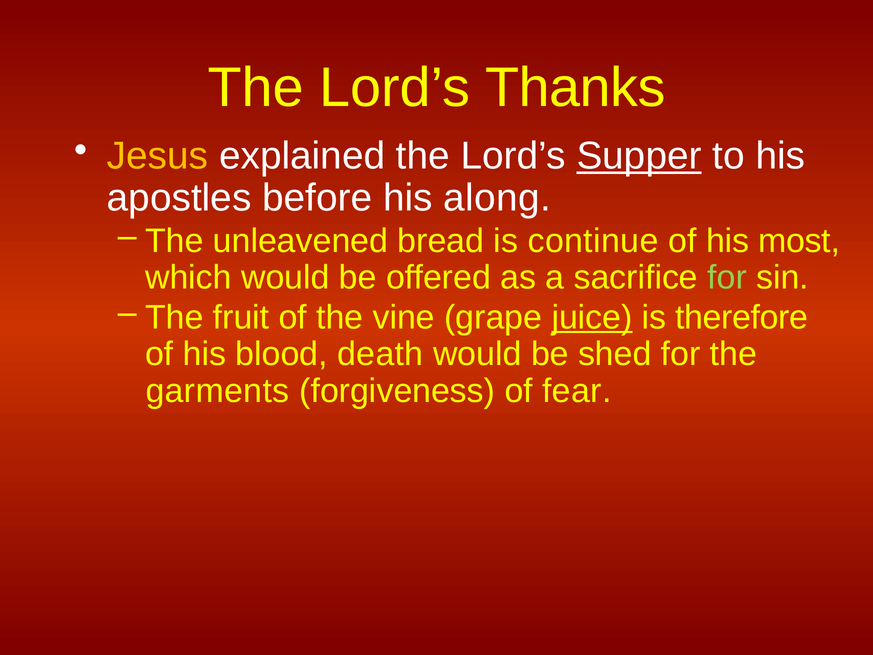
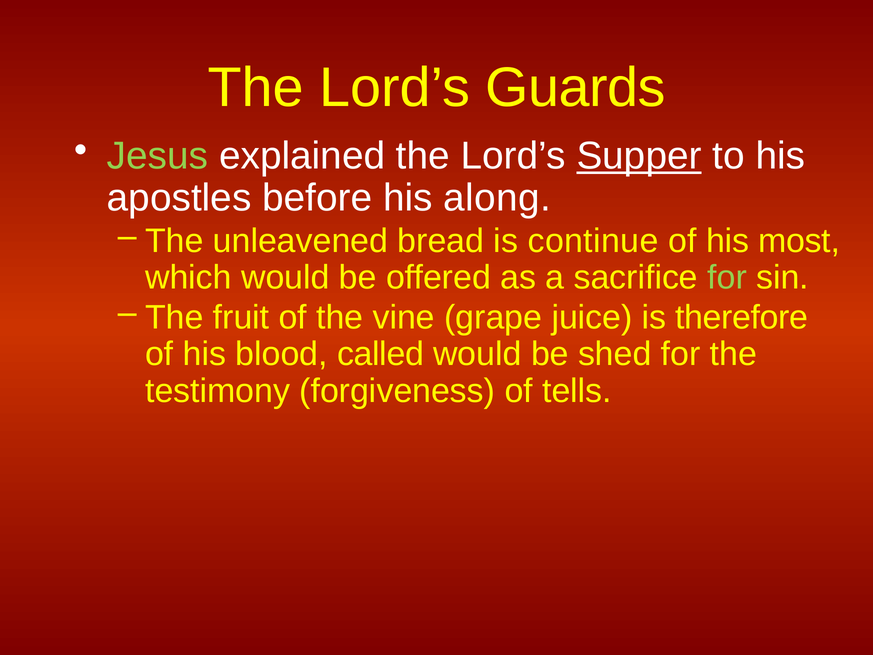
Thanks: Thanks -> Guards (576, 88)
Jesus colour: yellow -> light green (158, 156)
juice underline: present -> none (592, 317)
death: death -> called (381, 354)
garments: garments -> testimony (218, 391)
fear: fear -> tells (577, 391)
